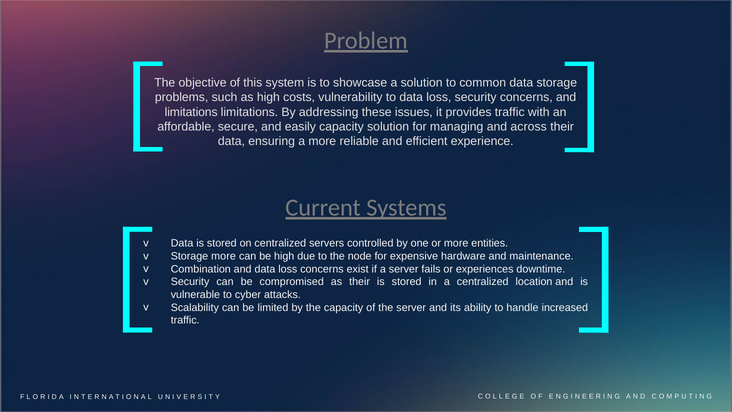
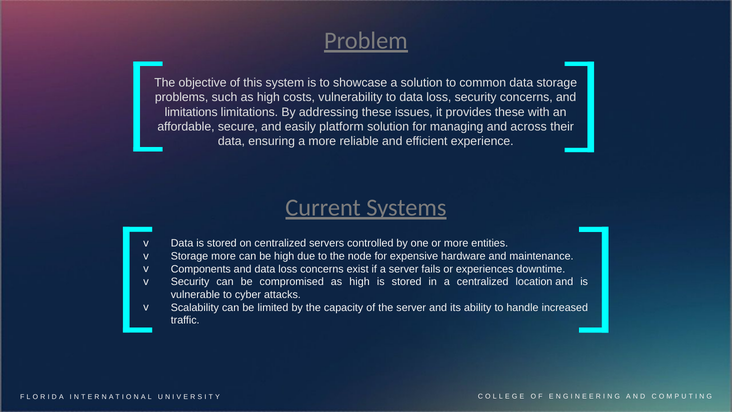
provides traffic: traffic -> these (510, 112)
easily capacity: capacity -> platform (341, 127)
Combination: Combination -> Components (201, 269)
compromised as their: their -> high (360, 282)
